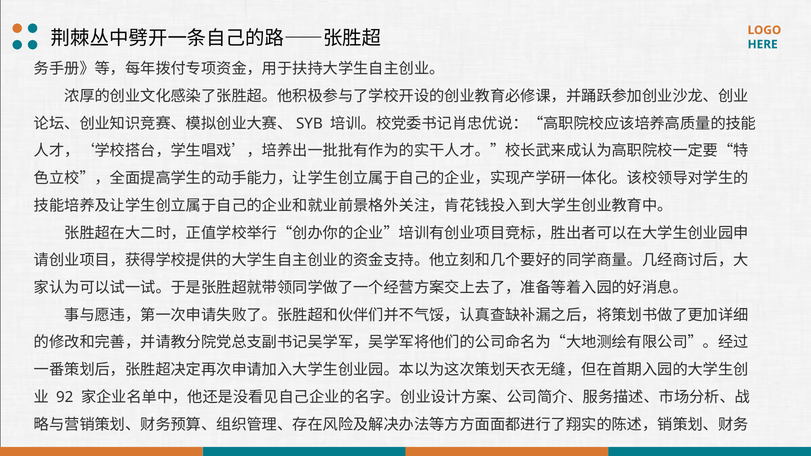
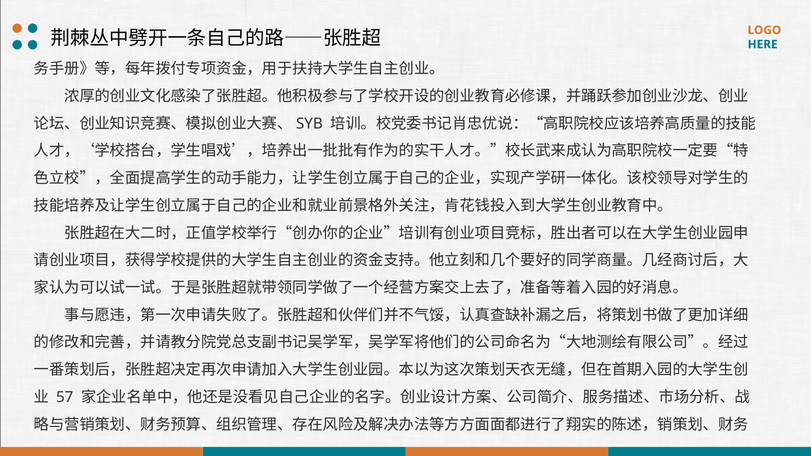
92: 92 -> 57 (65, 397)
